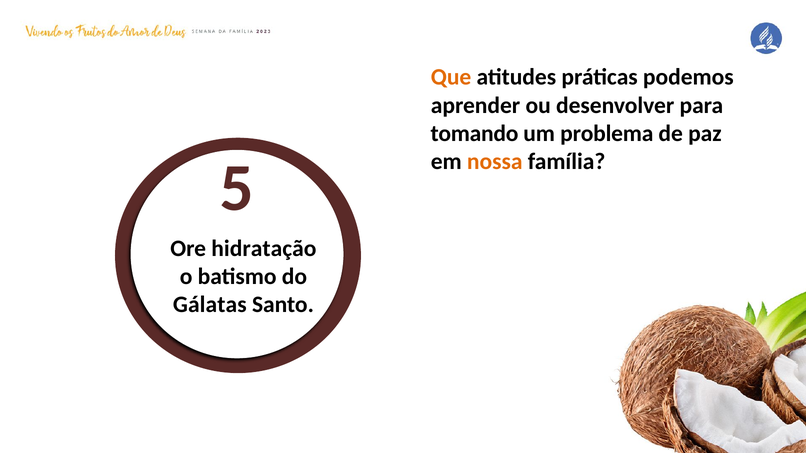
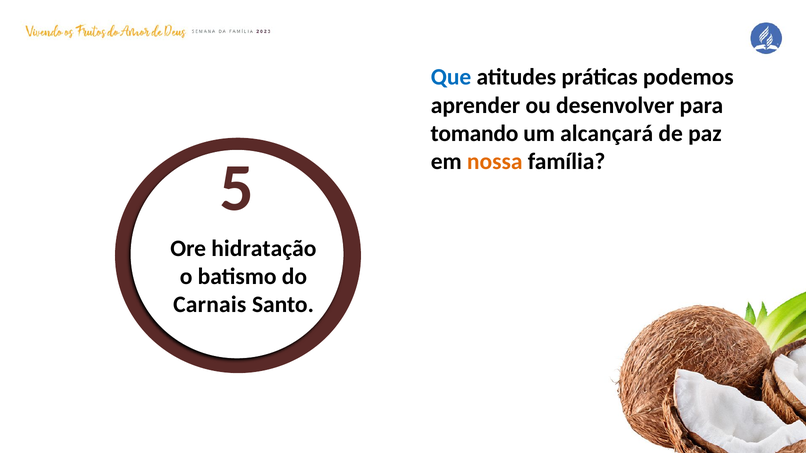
Que colour: orange -> blue (451, 77)
problema: problema -> alcançará (607, 134)
Gálatas: Gálatas -> Carnais (210, 305)
